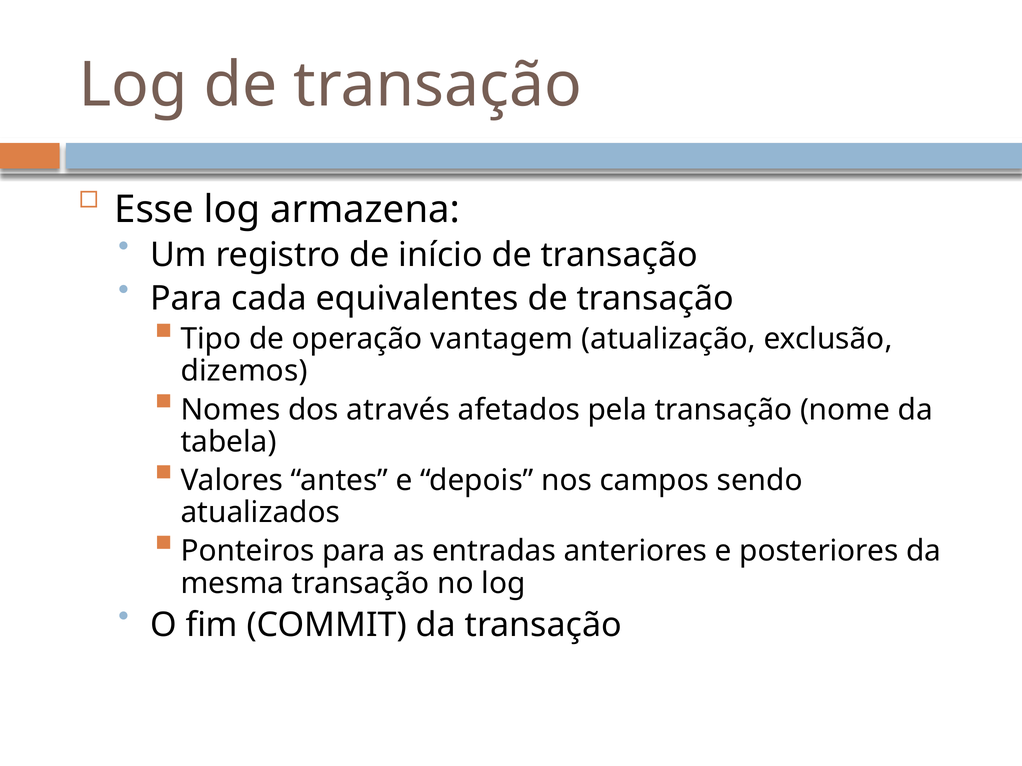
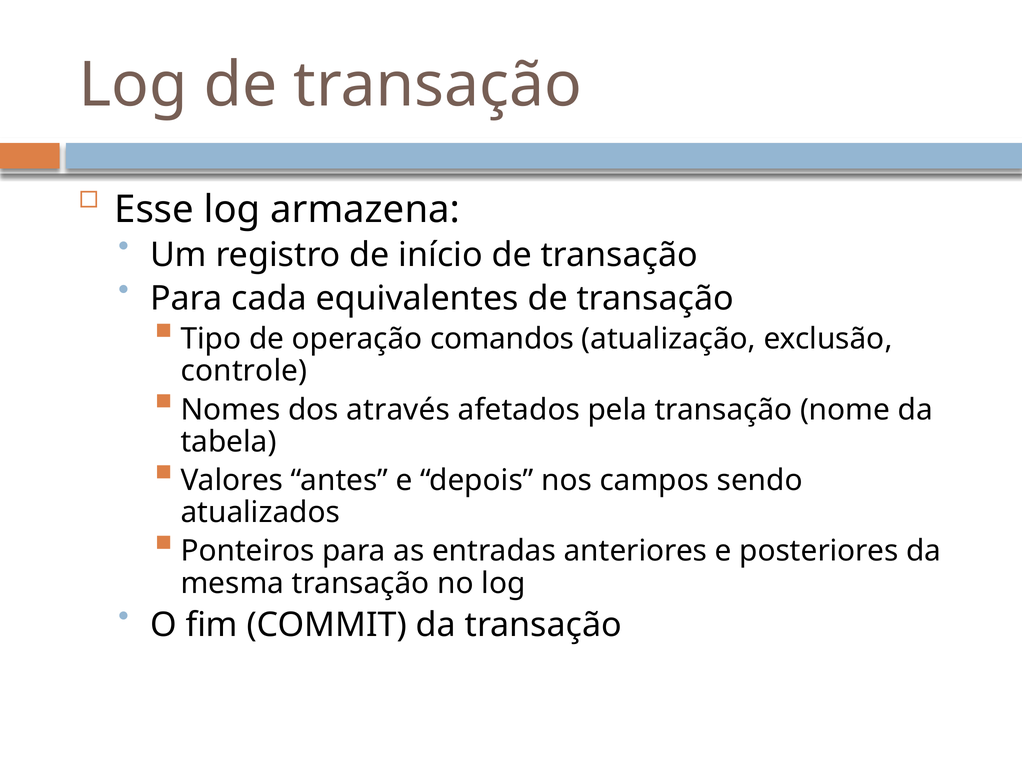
vantagem: vantagem -> comandos (502, 339)
dizemos: dizemos -> controle (244, 371)
